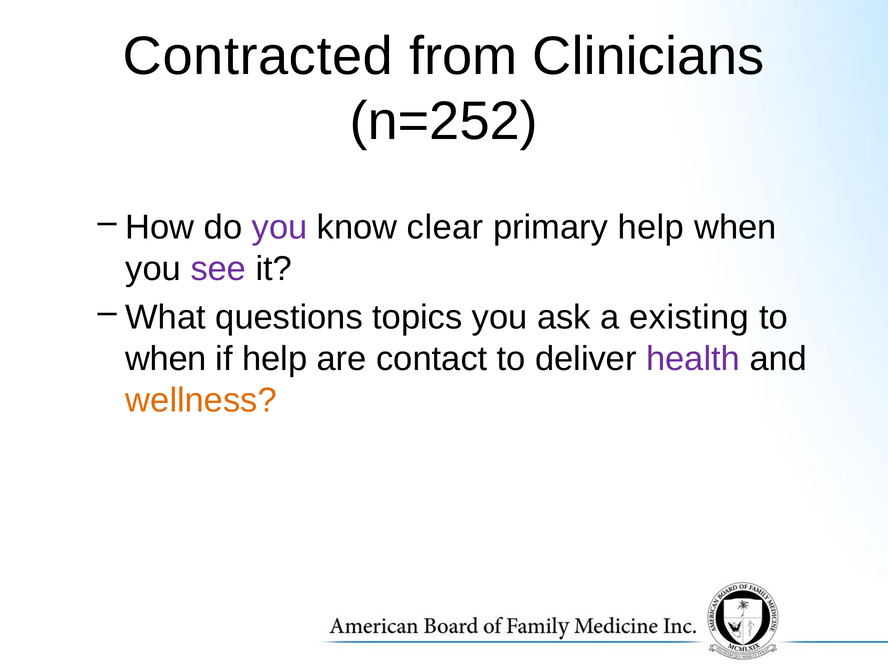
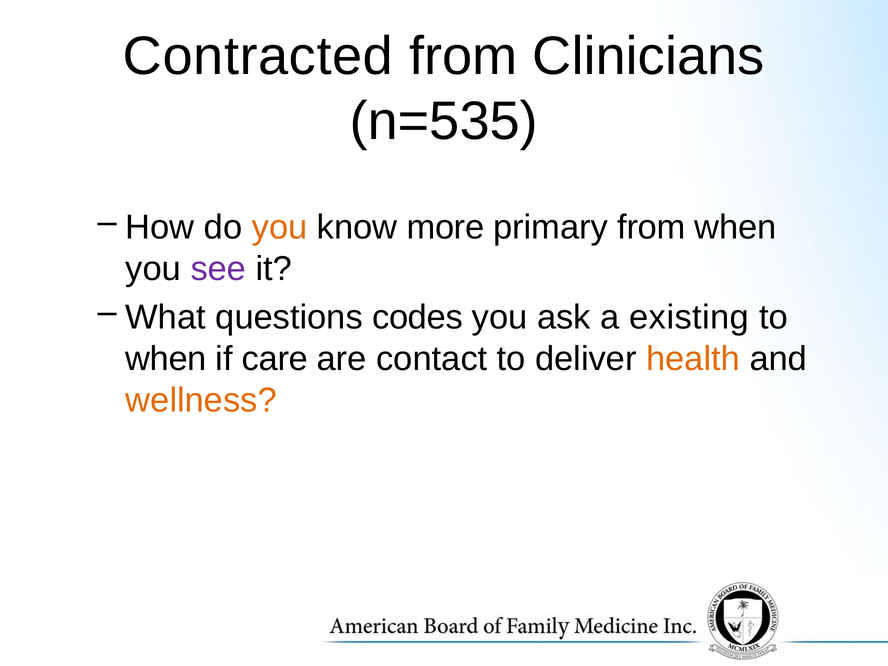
n=252: n=252 -> n=535 (444, 121)
you colour: purple -> orange (280, 227)
clear: clear -> more (445, 227)
primary help: help -> from (651, 227)
topics: topics -> codes (418, 317)
if help: help -> care (275, 359)
health colour: purple -> orange (693, 359)
